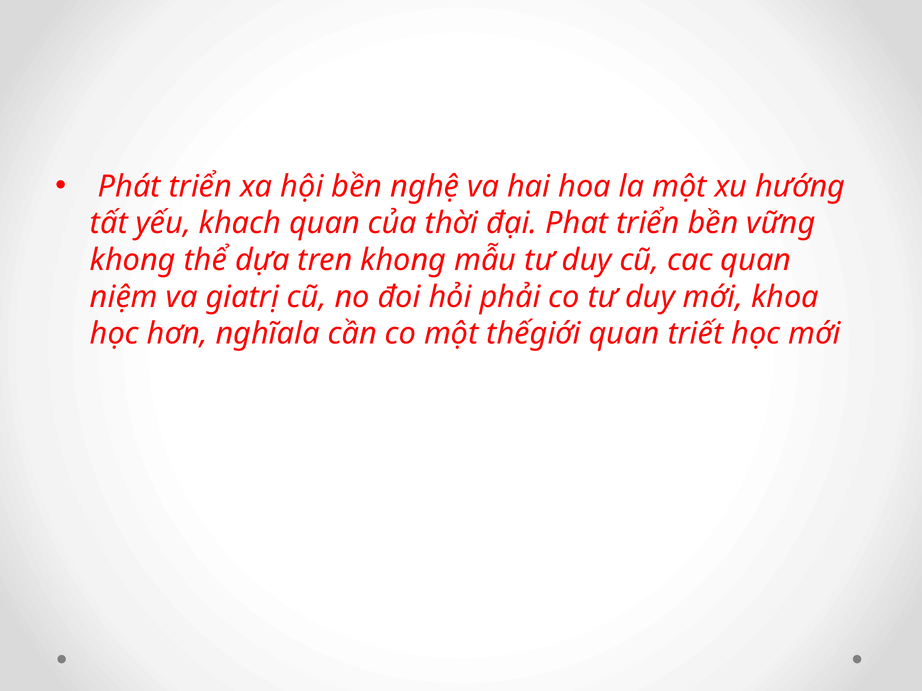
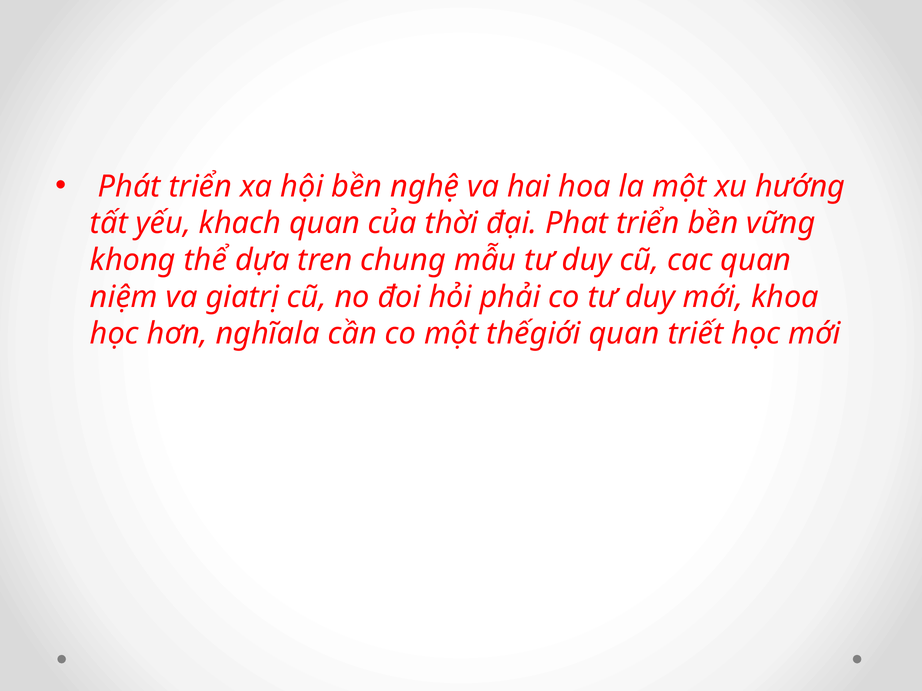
tren khong: khong -> chung (403, 260)
